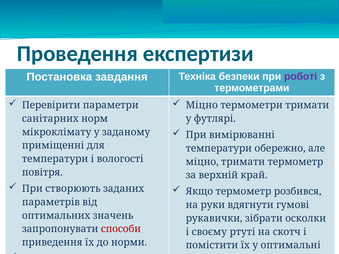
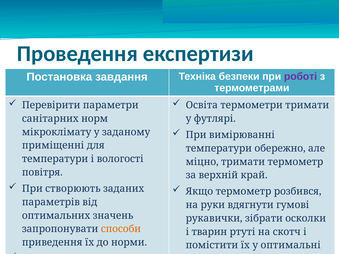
Міцно: Міцно -> Освіта (202, 105)
способи colour: red -> orange (121, 229)
своєму: своєму -> тварин (209, 232)
